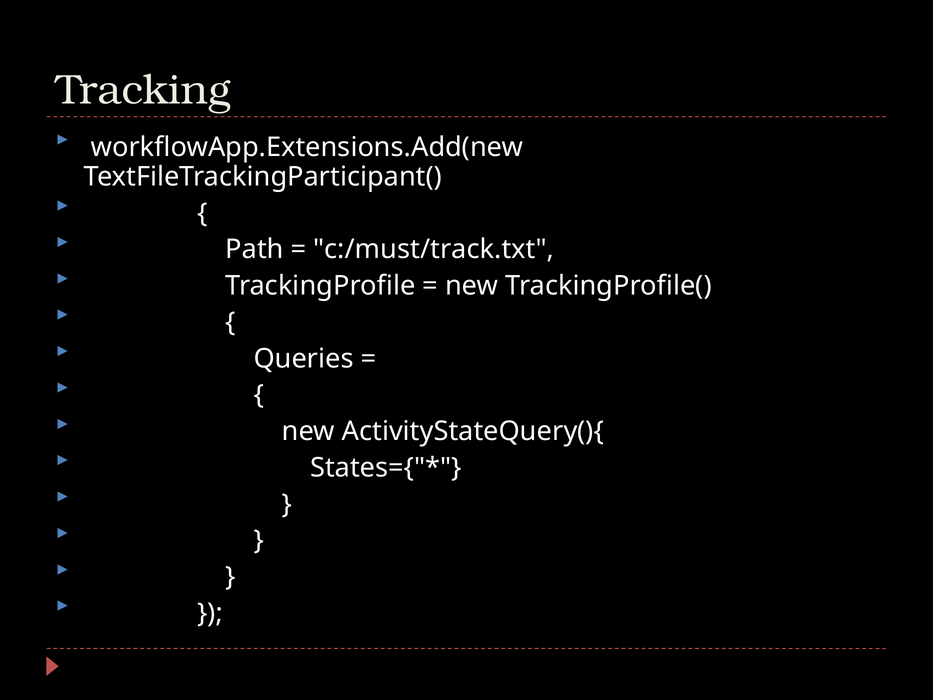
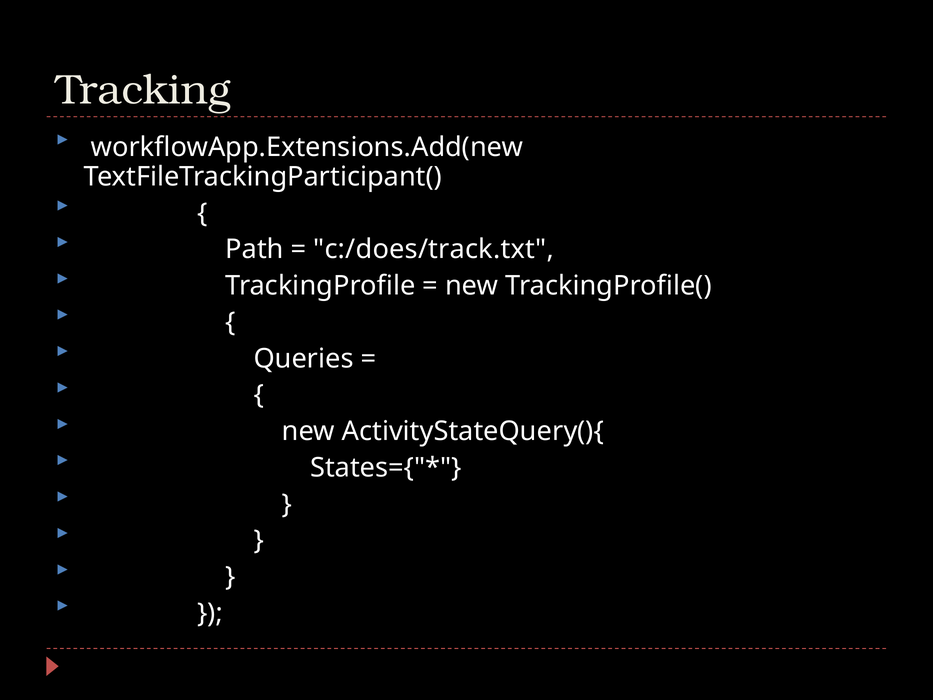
c:/must/track.txt: c:/must/track.txt -> c:/does/track.txt (434, 249)
